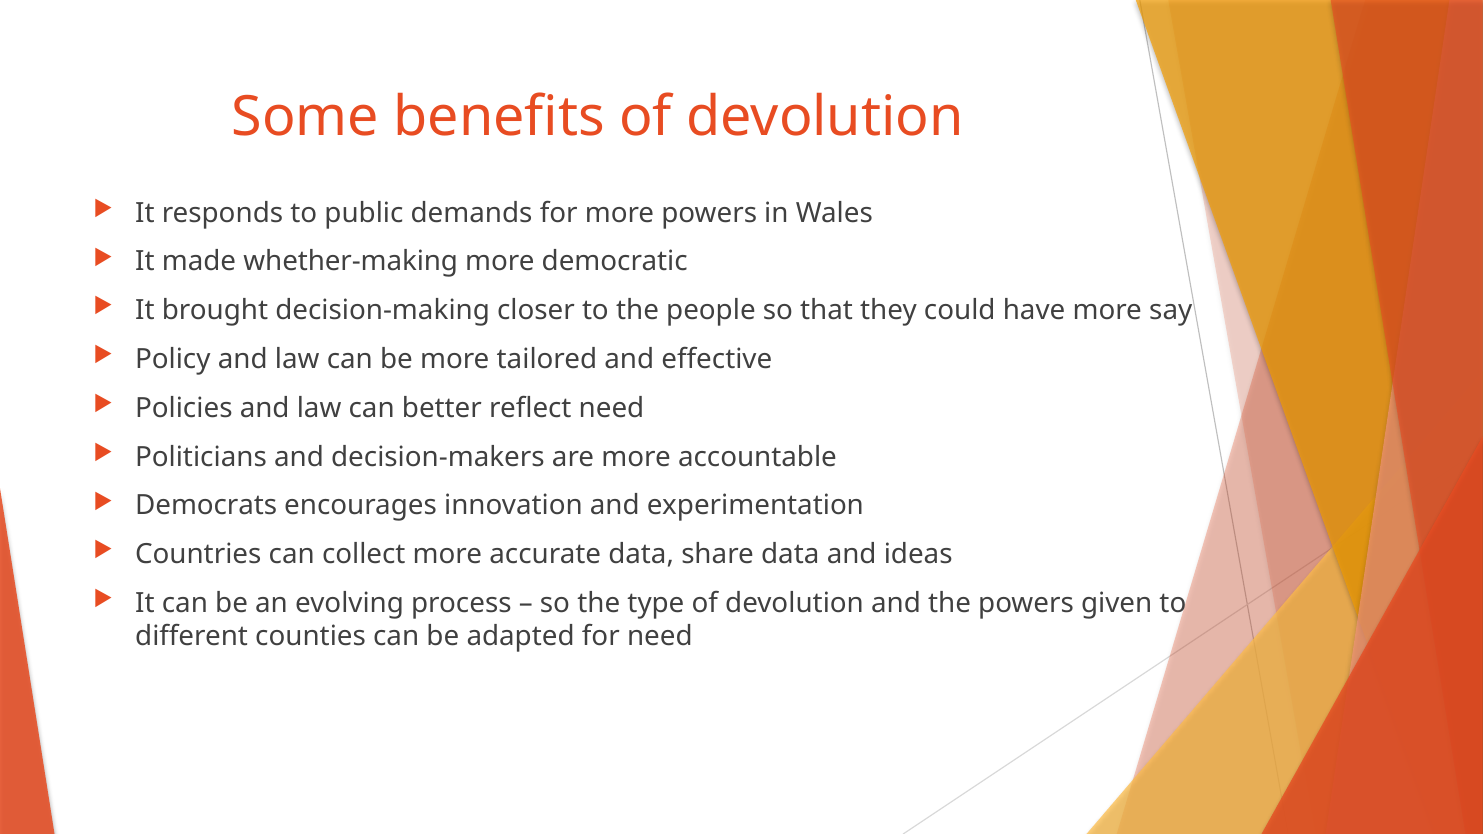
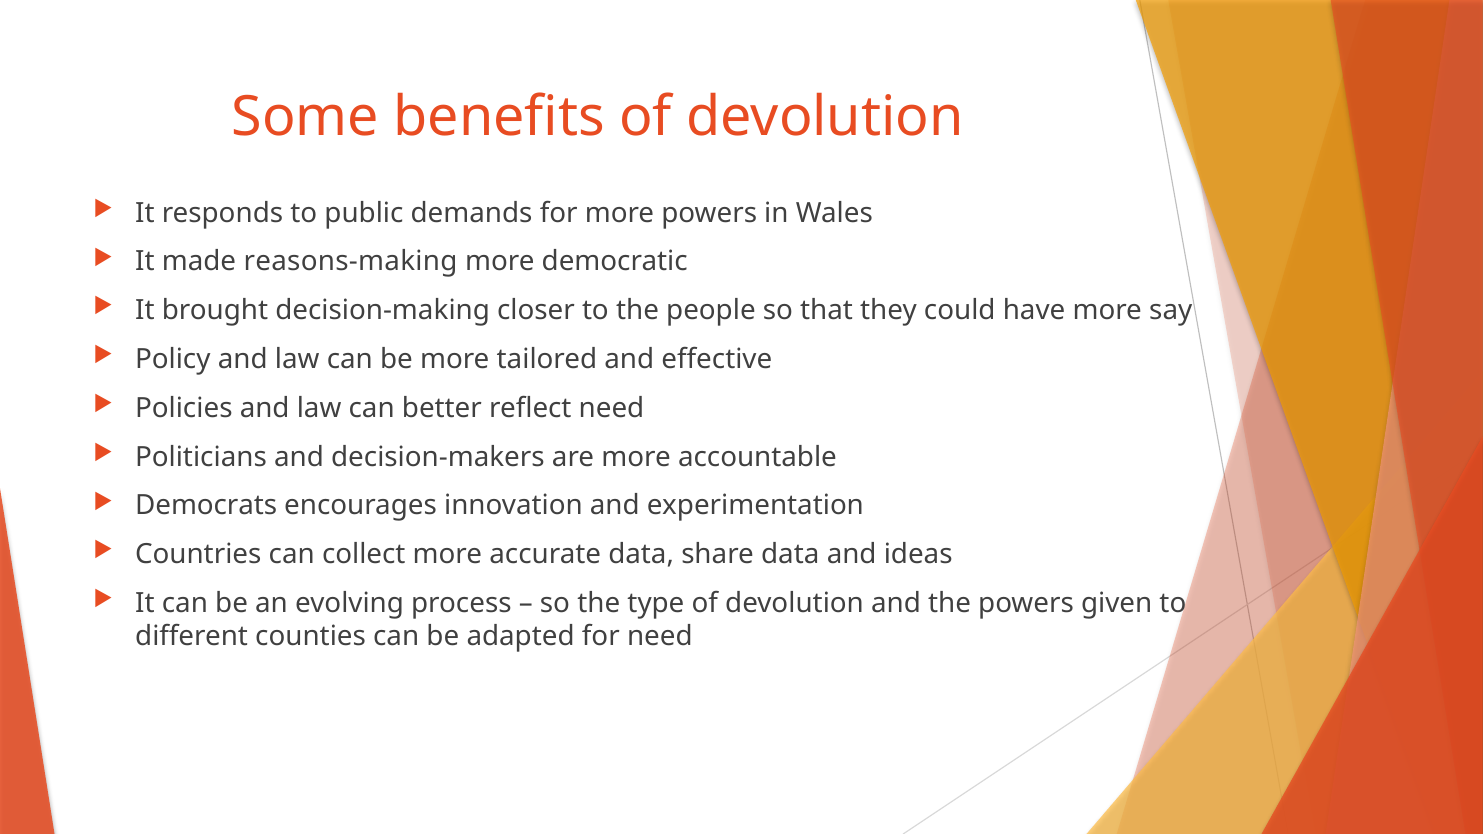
whether-making: whether-making -> reasons-making (351, 262)
